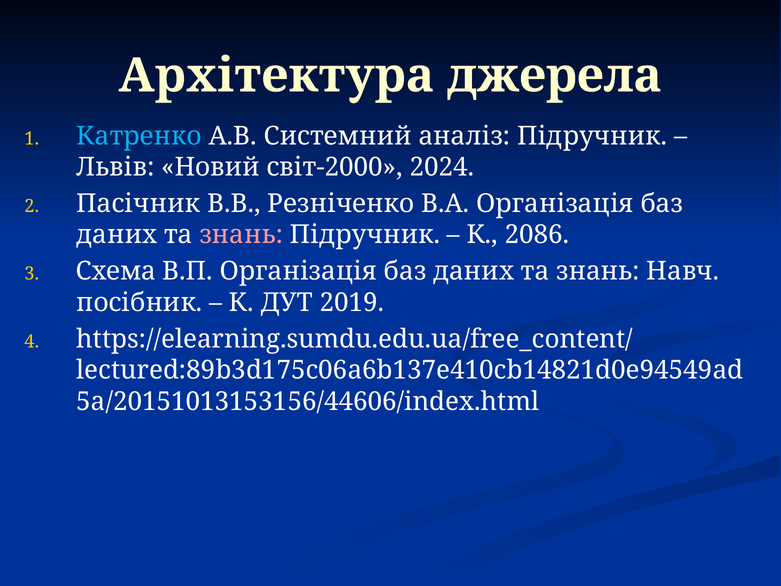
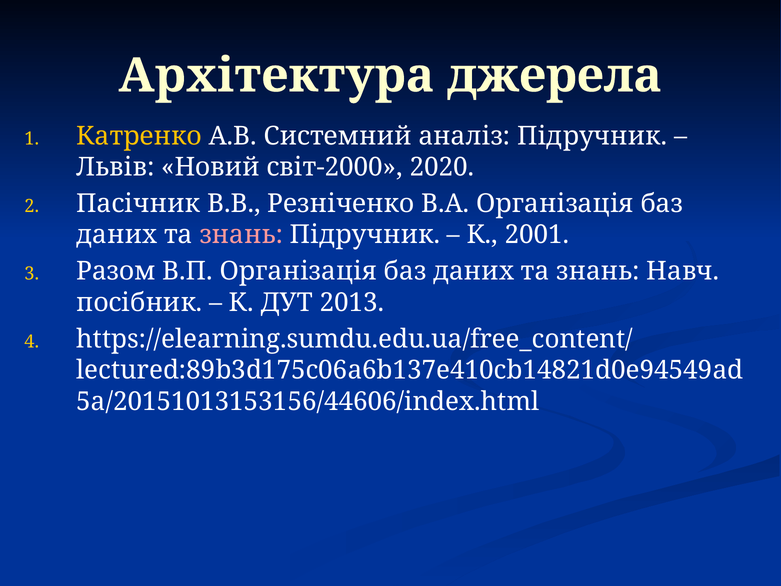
Катренко colour: light blue -> yellow (139, 136)
2024: 2024 -> 2020 (442, 167)
2086: 2086 -> 2001 (537, 235)
Схема: Схема -> Разом (116, 271)
2019: 2019 -> 2013 (352, 302)
